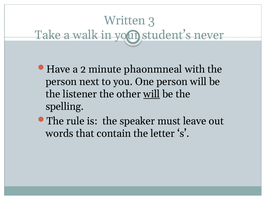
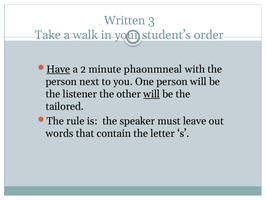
never: never -> order (209, 35)
Have underline: none -> present (58, 69)
spelling: spelling -> tailored (65, 106)
